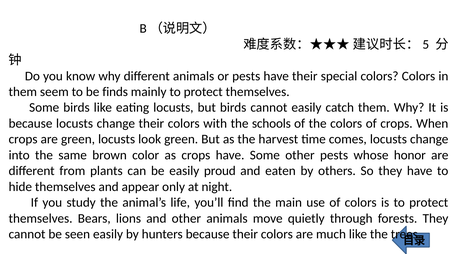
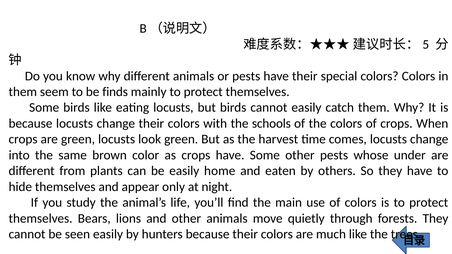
honor: honor -> under (410, 155)
proud: proud -> home (220, 171)
